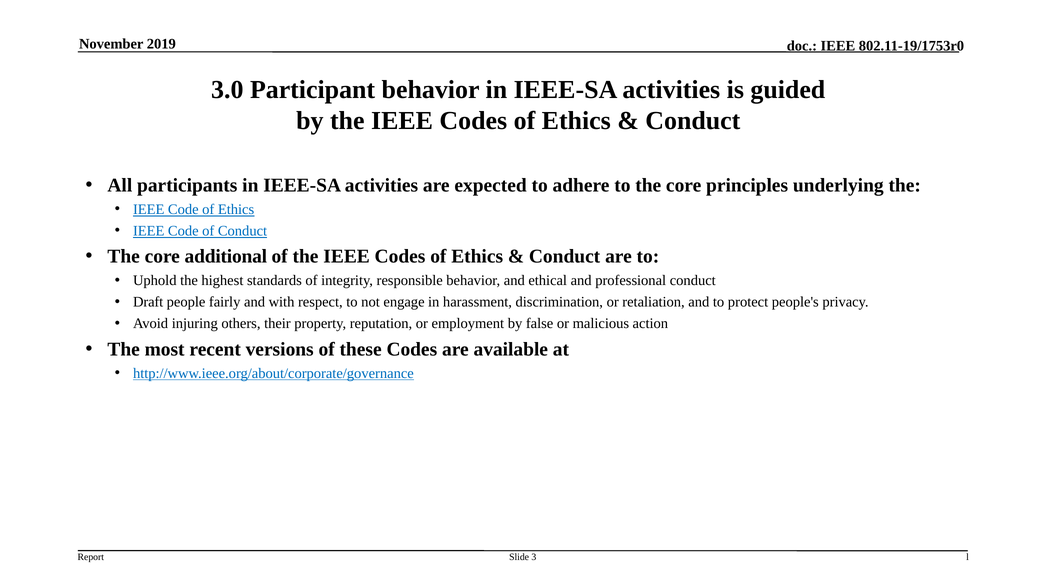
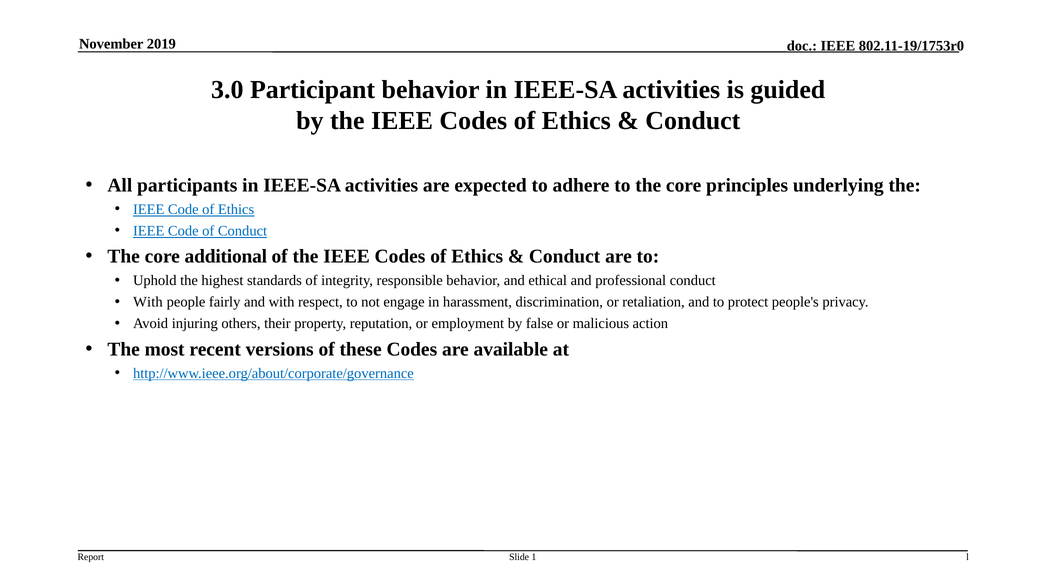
Draft: Draft -> With (148, 302)
3: 3 -> 1 (534, 557)
